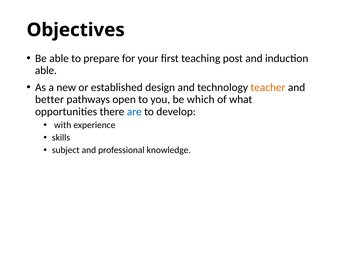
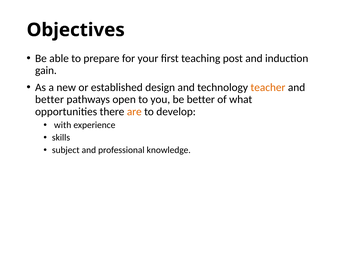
able: able -> gain (46, 71)
be which: which -> better (201, 100)
are colour: blue -> orange (134, 112)
